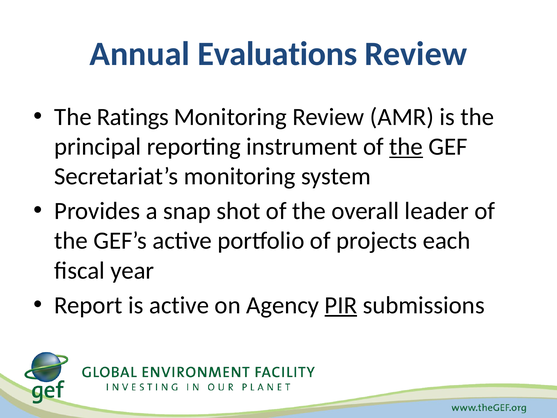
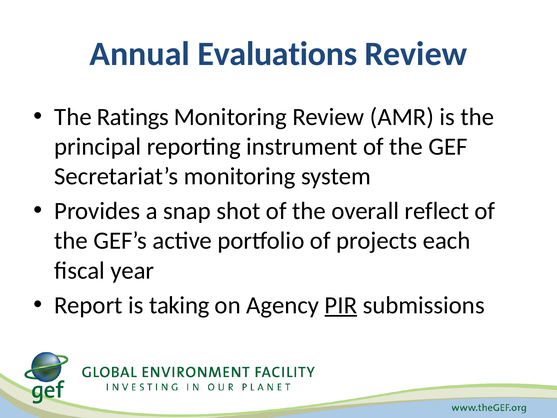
the underline: present -> none (406, 147)
leader: leader -> reflect (437, 211)
is active: active -> taking (179, 305)
